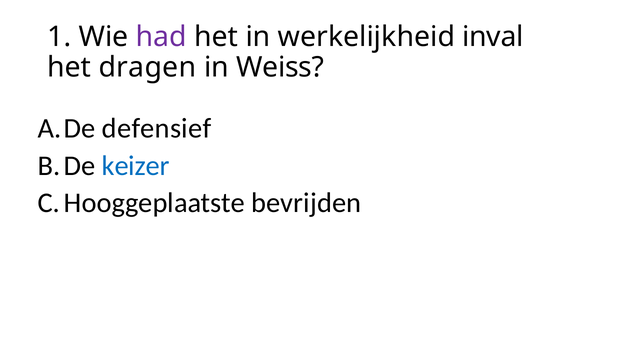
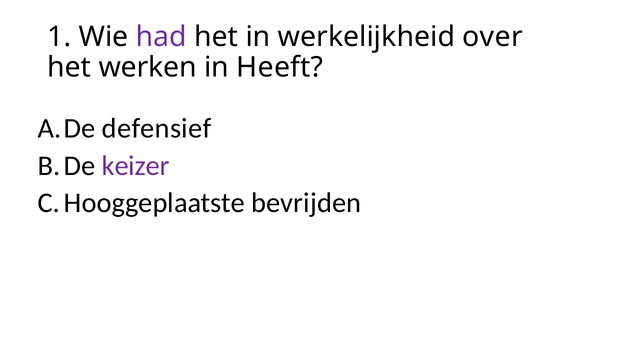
inval: inval -> over (493, 37)
dragen: dragen -> werken (148, 68)
Weiss: Weiss -> Heeft (280, 68)
keizer colour: blue -> purple (136, 166)
